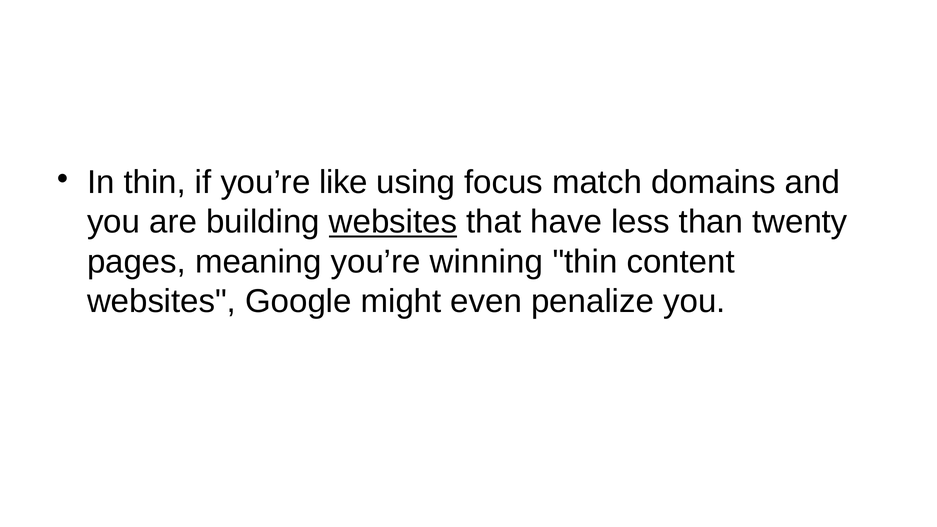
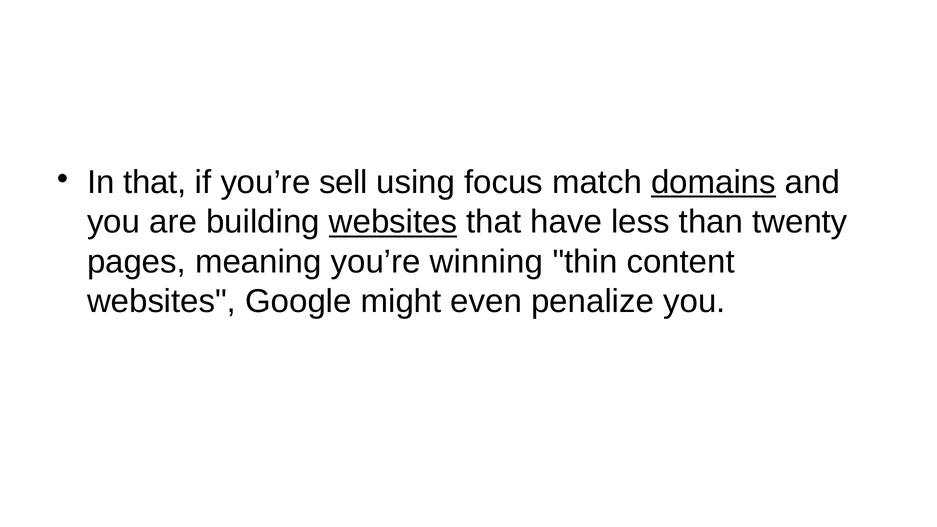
In thin: thin -> that (155, 183)
like: like -> sell (343, 183)
domains underline: none -> present (713, 183)
